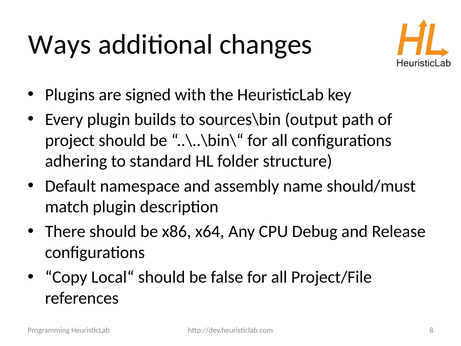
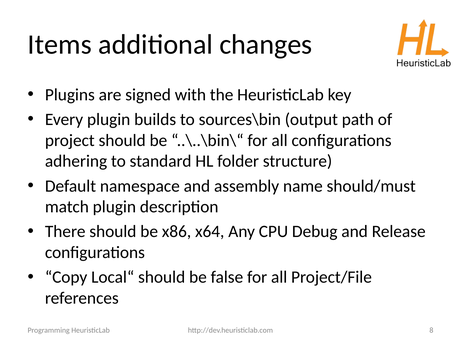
Ways: Ways -> Items (60, 45)
